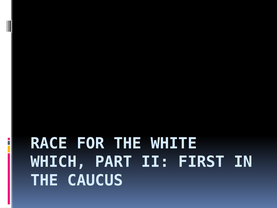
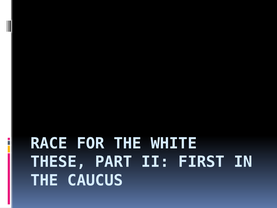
WHICH: WHICH -> THESE (58, 162)
